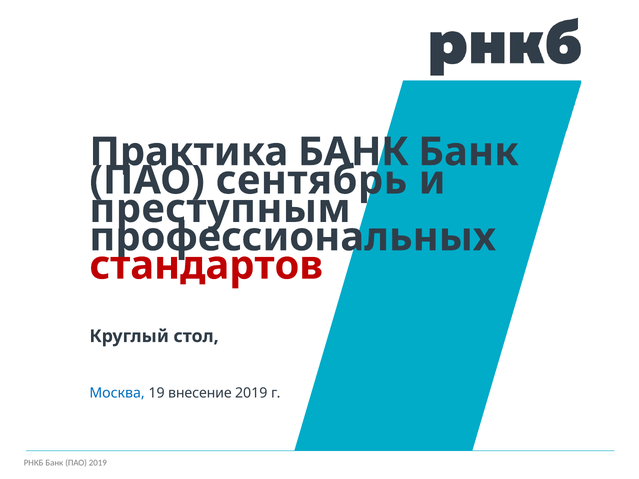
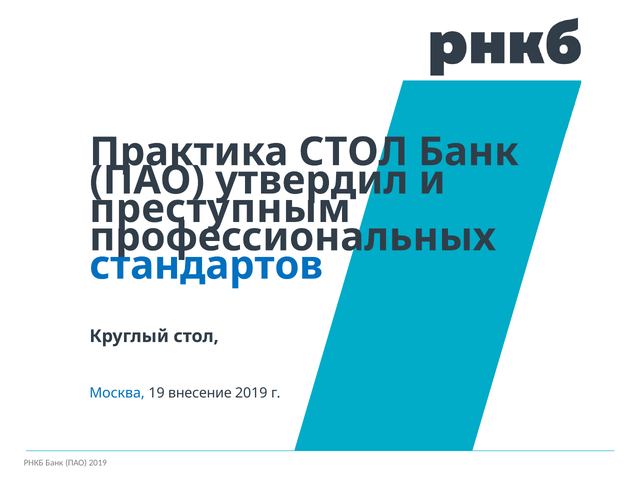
Практика БАНК: БАНК -> СТОЛ (353, 152)
сентябрь: сентябрь -> утвердил (312, 180)
стандартов colour: red -> blue (206, 266)
